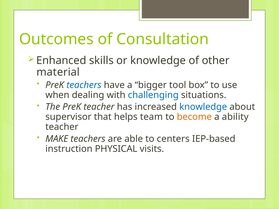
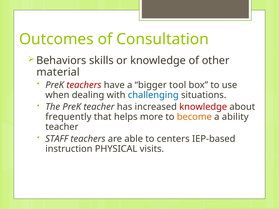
Enhanced: Enhanced -> Behaviors (61, 61)
teachers colour: blue -> red (84, 85)
knowledge colour: blue -> red (203, 107)
supervisor: supervisor -> frequently (68, 117)
team: team -> more (152, 117)
MAKE: MAKE -> STAFF (57, 139)
